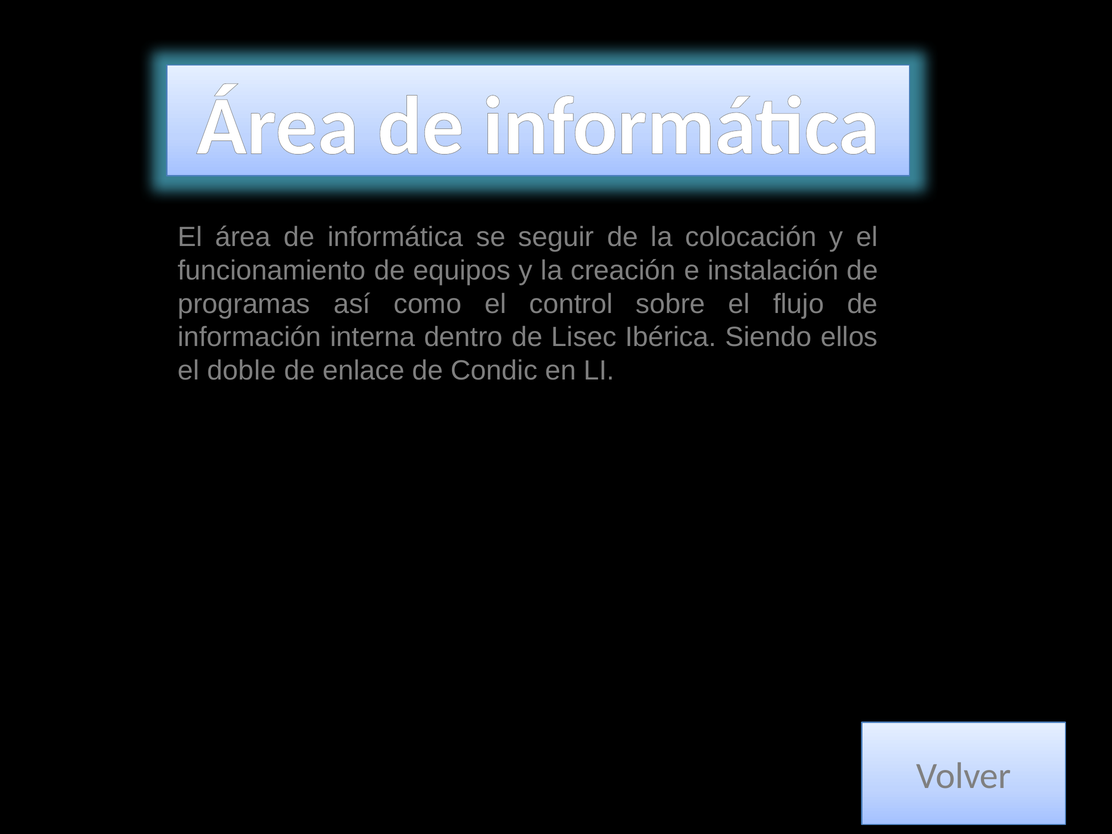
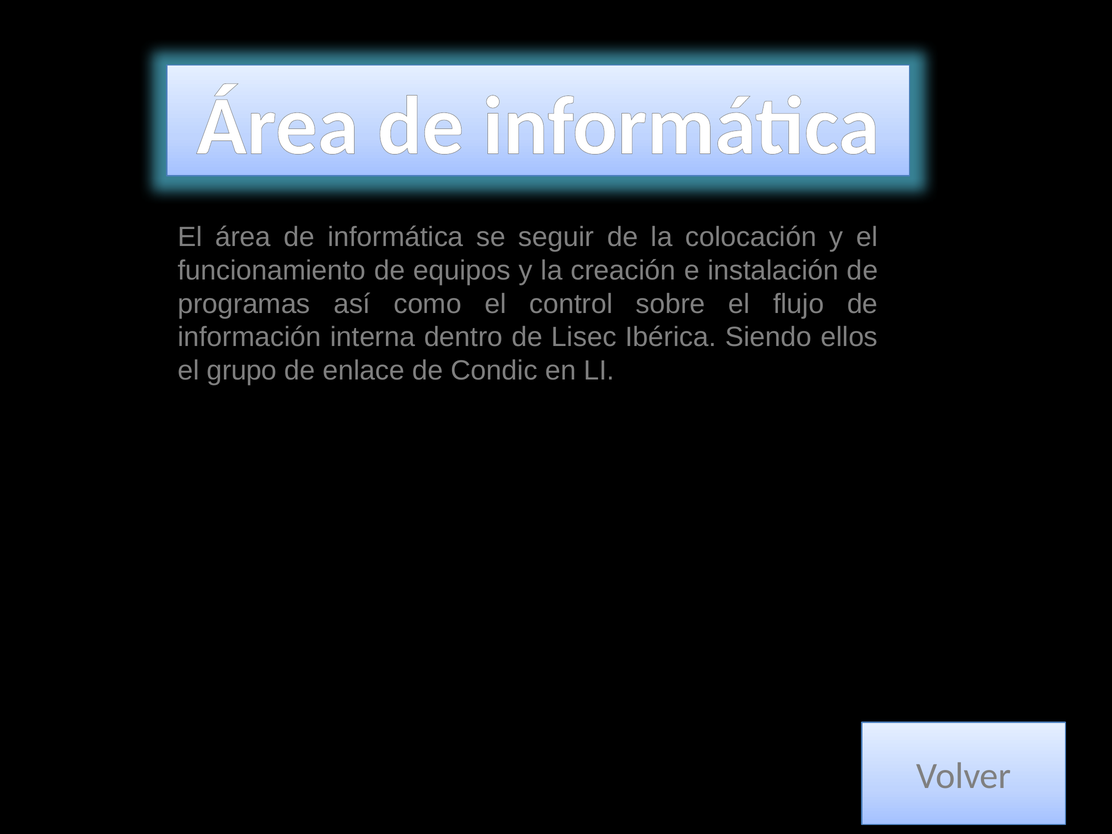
doble: doble -> grupo (242, 371)
